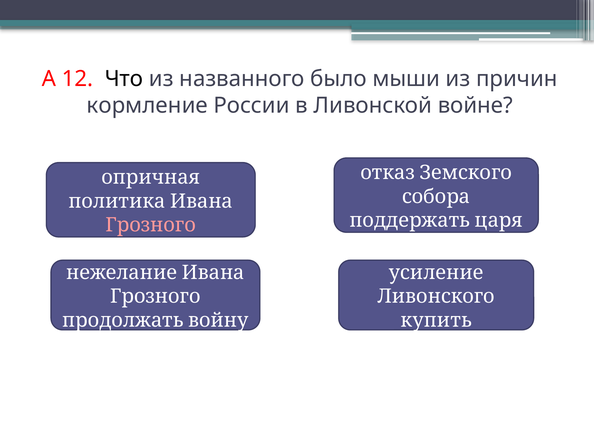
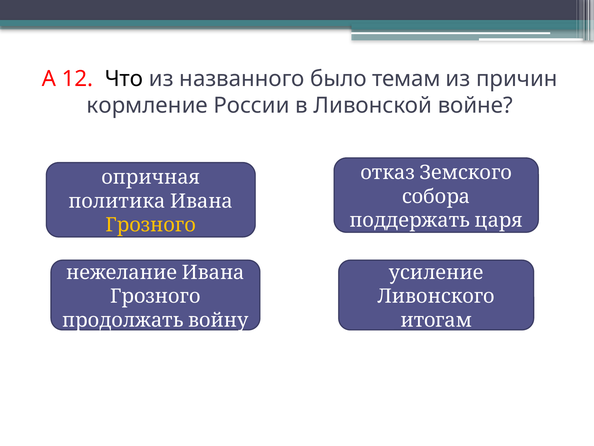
мыши: мыши -> темам (406, 79)
Грозного colour: pink -> yellow (151, 225)
купить: купить -> итогам (436, 320)
